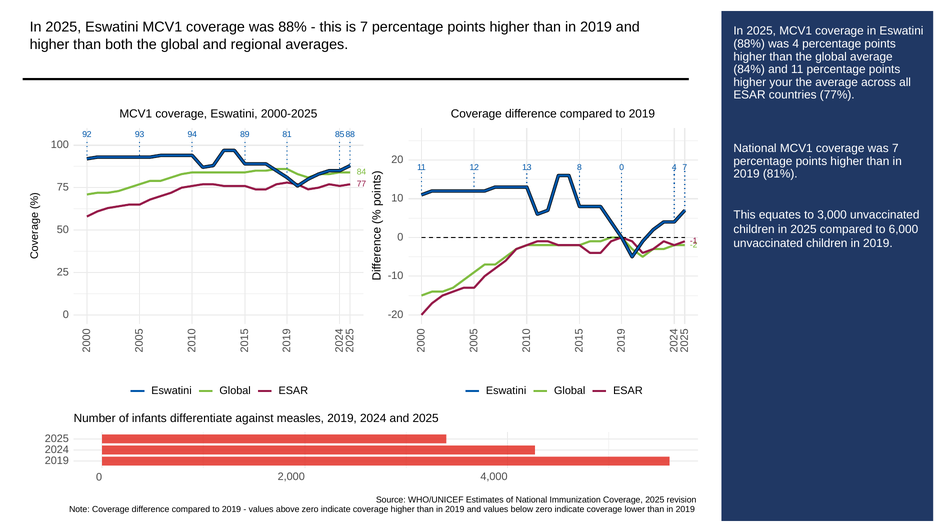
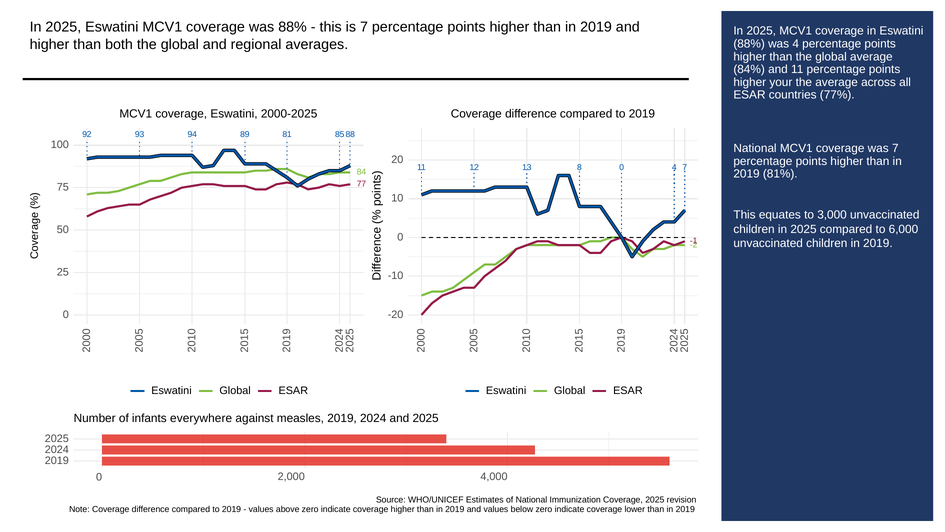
differentiate: differentiate -> everywhere (201, 418)
